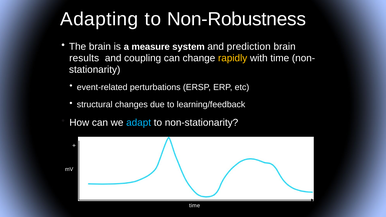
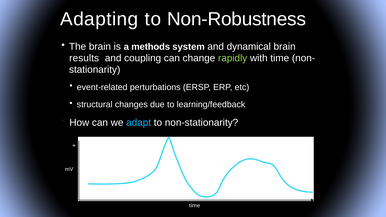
measure: measure -> methods (151, 47)
prediction: prediction -> dynamical (249, 47)
rapidly colour: yellow -> light green (233, 58)
